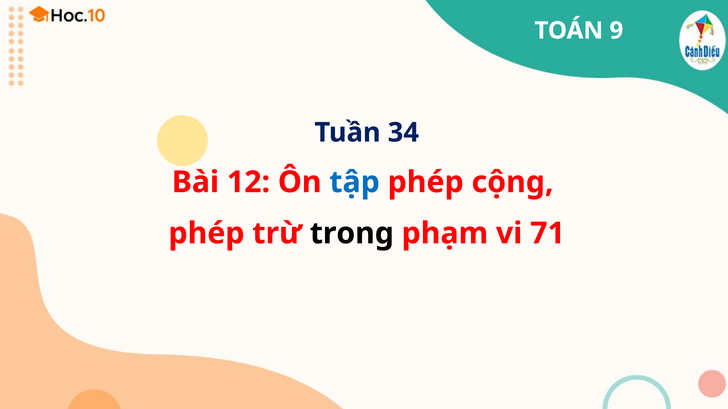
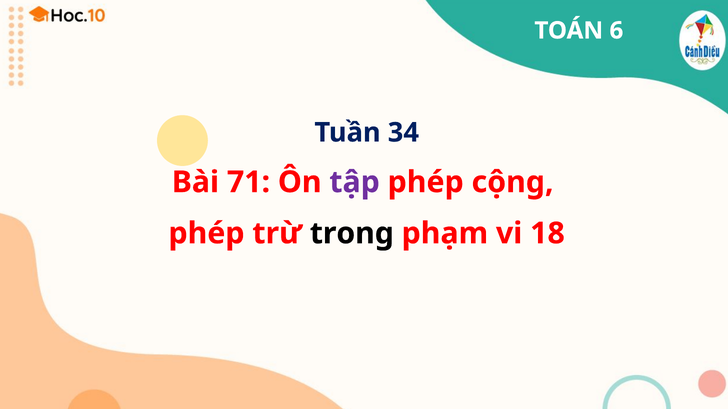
9: 9 -> 6 (616, 31)
12: 12 -> 71 (248, 182)
tập colour: blue -> purple (355, 182)
71: 71 -> 18 (548, 234)
